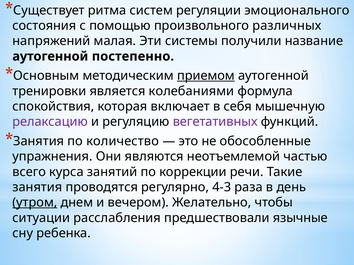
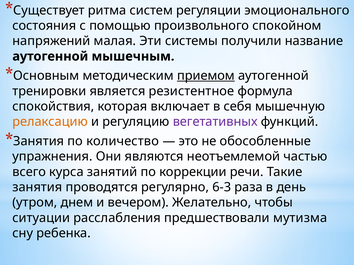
различных: различных -> спокойном (287, 26)
постепенно: постепенно -> мышечным (133, 56)
колебаниями: колебаниями -> резистентное (191, 91)
релаксацию colour: purple -> orange (50, 122)
4-3: 4-3 -> 6-3 (222, 188)
утром underline: present -> none (35, 203)
язычные: язычные -> мутизма (300, 218)
